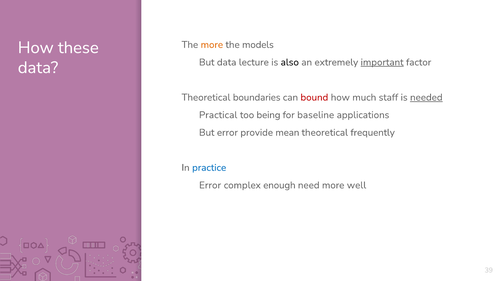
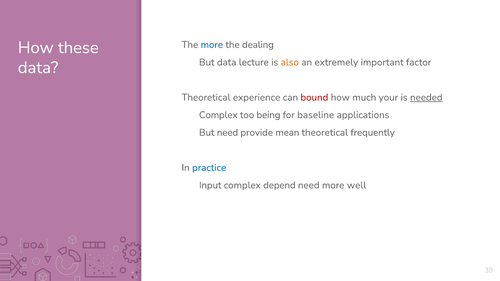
more colour: orange -> blue (212, 45)
models: models -> dealing (258, 45)
also colour: black -> orange (290, 62)
important underline: present -> none (382, 62)
boundaries: boundaries -> experience (257, 97)
staff: staff -> your (388, 97)
Practical: Practical -> Complex (218, 115)
But error: error -> need (227, 133)
Error: Error -> Input (210, 185)
enough: enough -> depend (279, 185)
